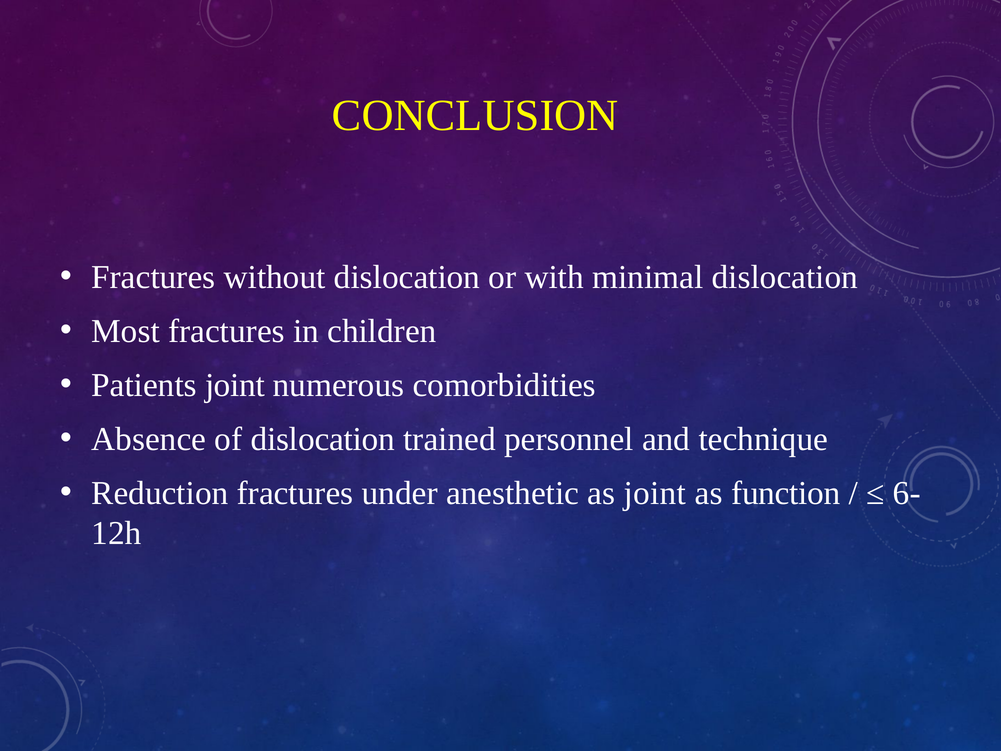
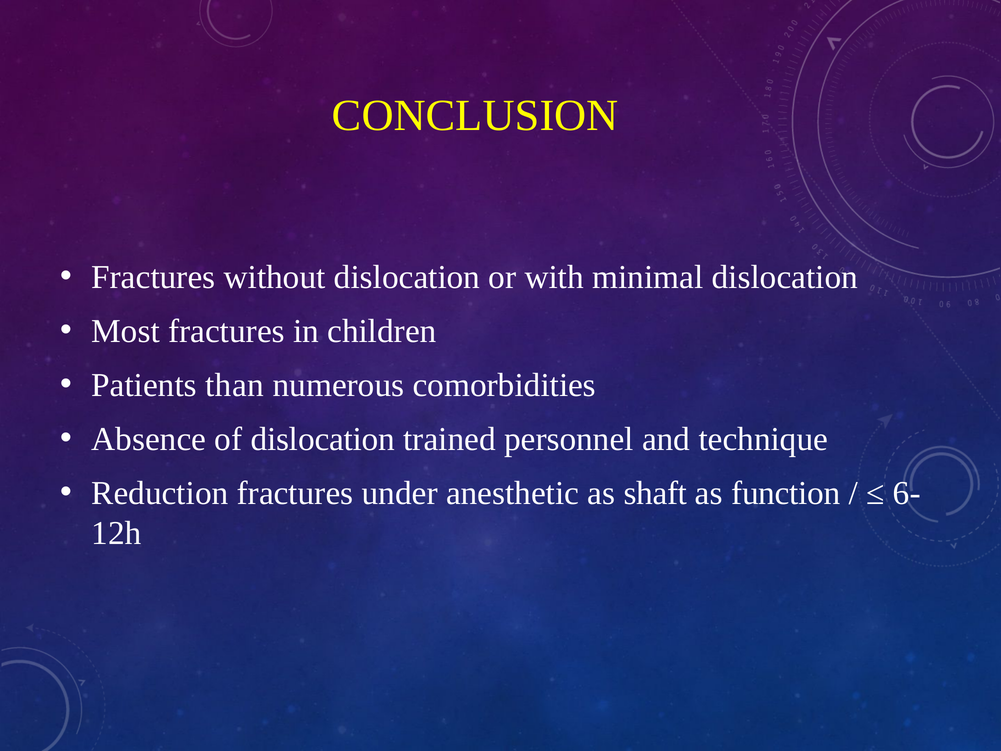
Patients joint: joint -> than (235, 385)
as joint: joint -> shaft (655, 493)
